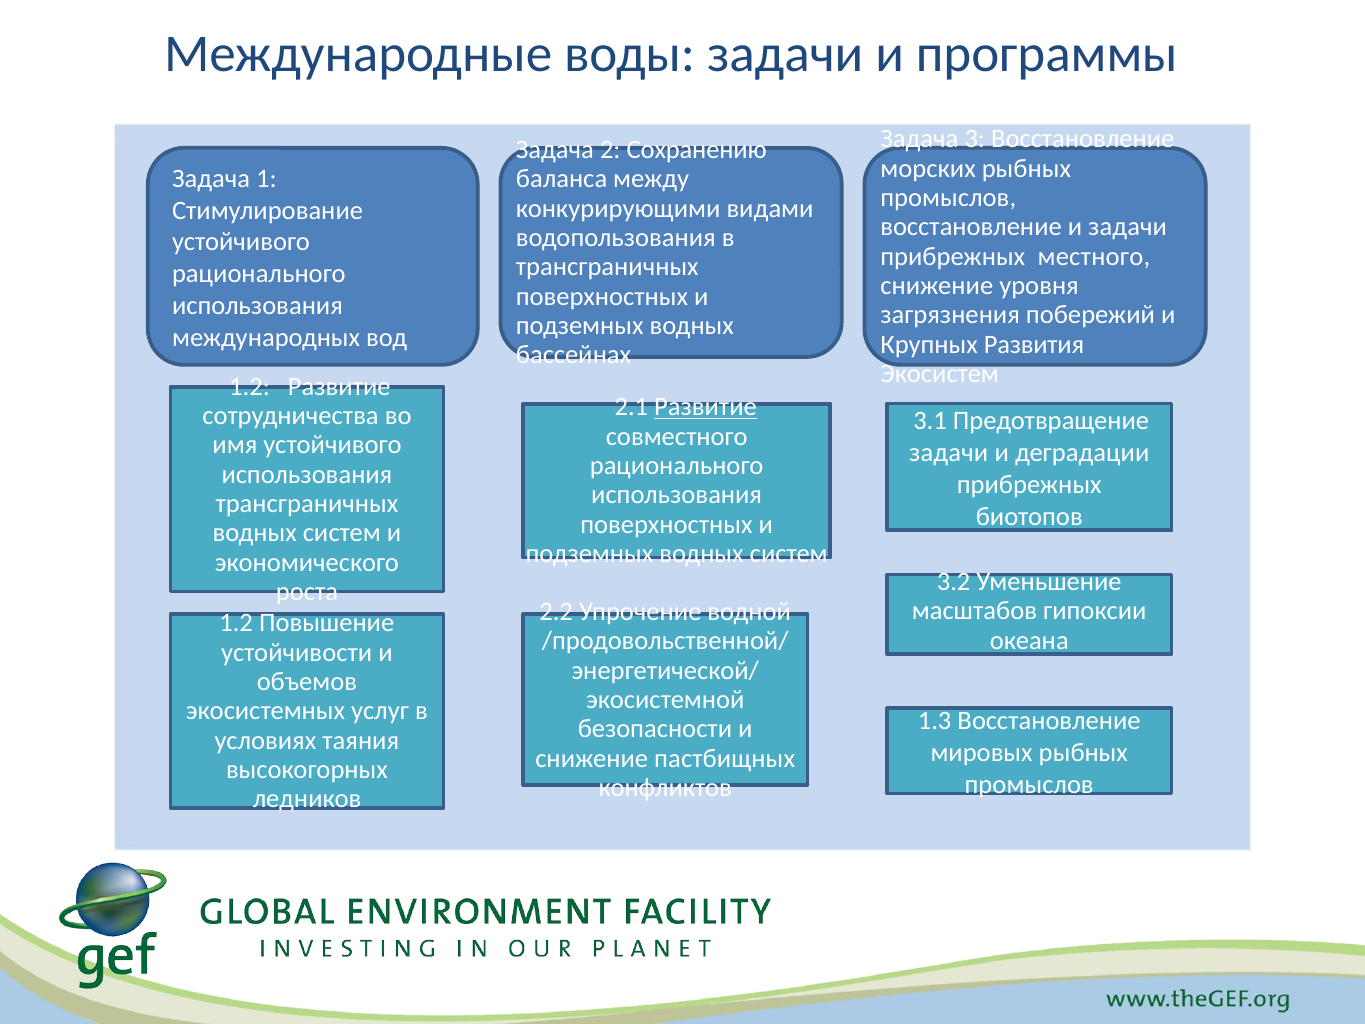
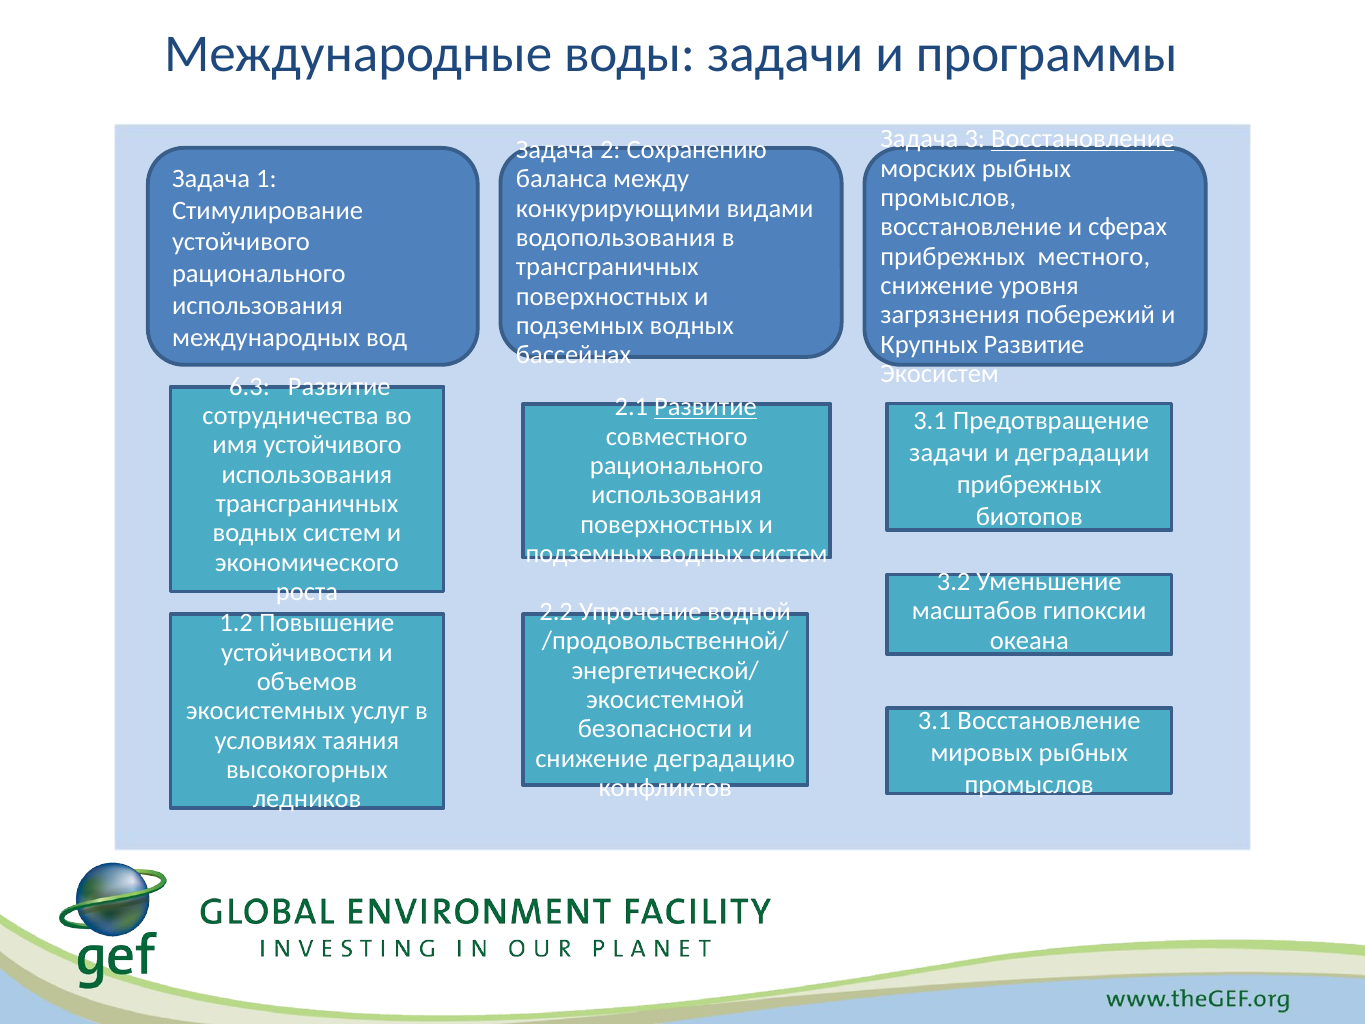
Восстановление underline: none -> present (1083, 139)
и задачи: задачи -> сферах (1128, 227)
Крупных Развития: Развития -> Развитие (1034, 344)
1.2: 1.2 -> 6.3 (250, 386)
1.3: 1.3 -> 3.1 (935, 721)
пастбищных: пастбищных -> деградацию (725, 758)
